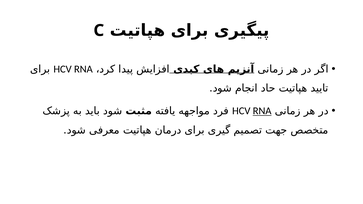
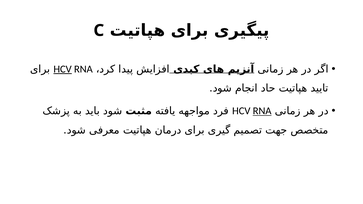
HCV underline: none -> present (63, 69)
